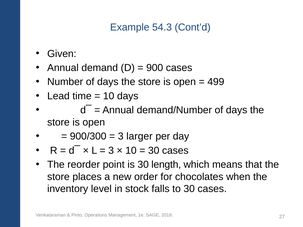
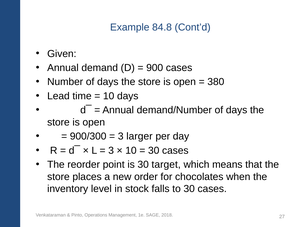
54.3: 54.3 -> 84.8 (162, 27)
499: 499 -> 380 (216, 82)
length: length -> target (166, 165)
